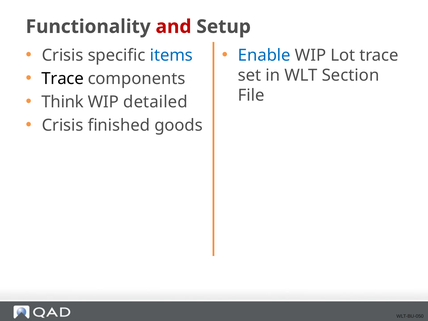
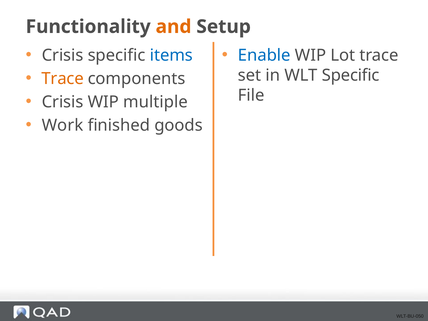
and colour: red -> orange (174, 27)
Trace colour: black -> orange (63, 79)
WLT Section: Section -> Specific (351, 75)
Think: Think -> Crisis (63, 102)
detailed: detailed -> multiple (156, 102)
Crisis: Crisis -> Work (63, 125)
